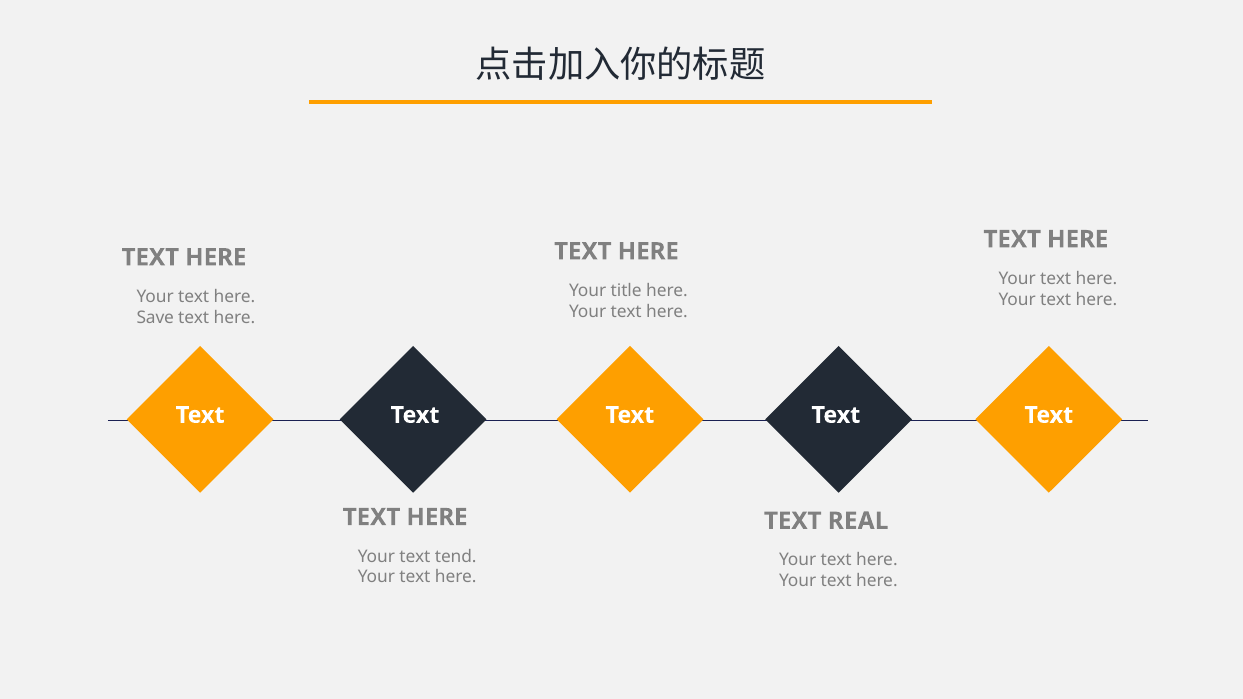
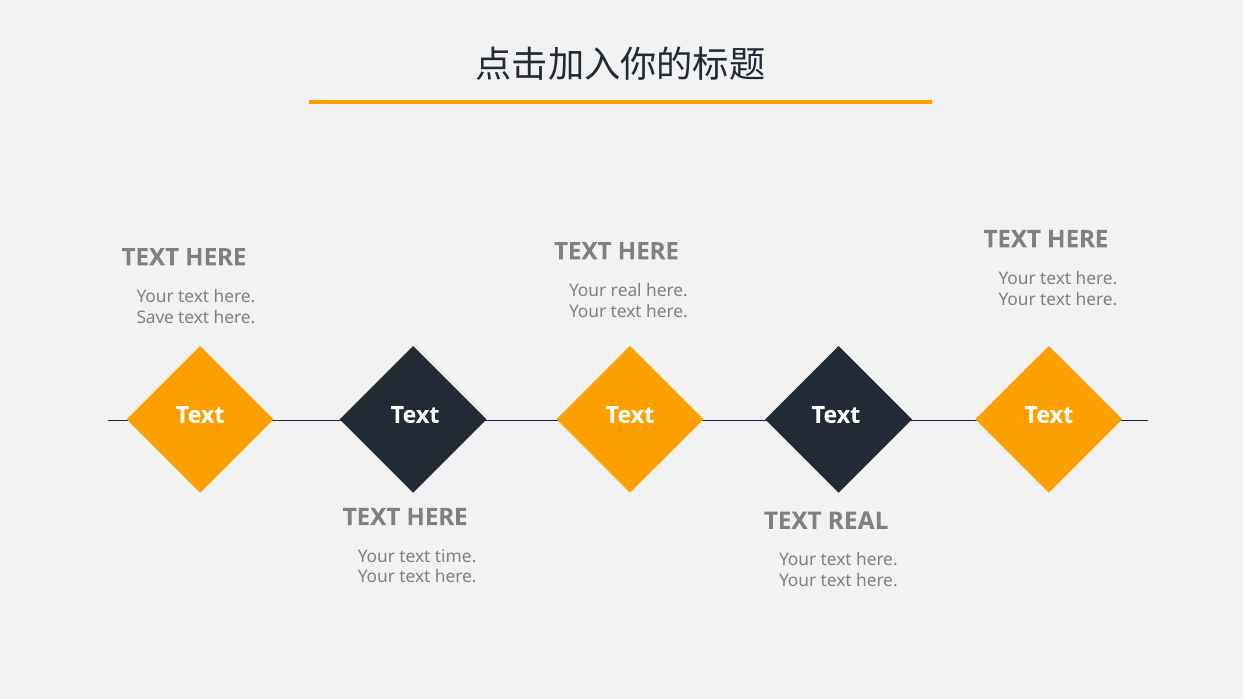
Your title: title -> real (626, 291)
tend: tend -> time (456, 557)
